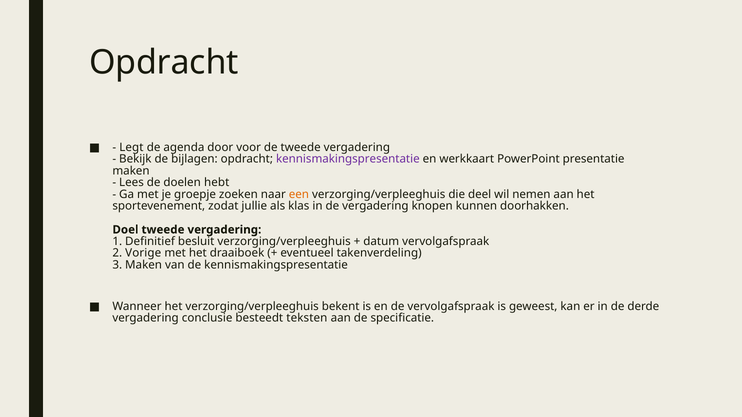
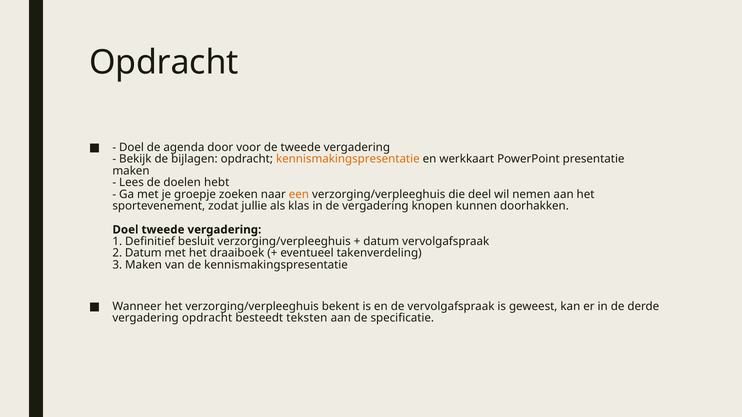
Legt: Legt -> Doel (131, 148)
kennismakingspresentatie colour: purple -> orange (348, 159)
2 Vorige: Vorige -> Datum (143, 253)
vergadering conclusie: conclusie -> opdracht (207, 318)
